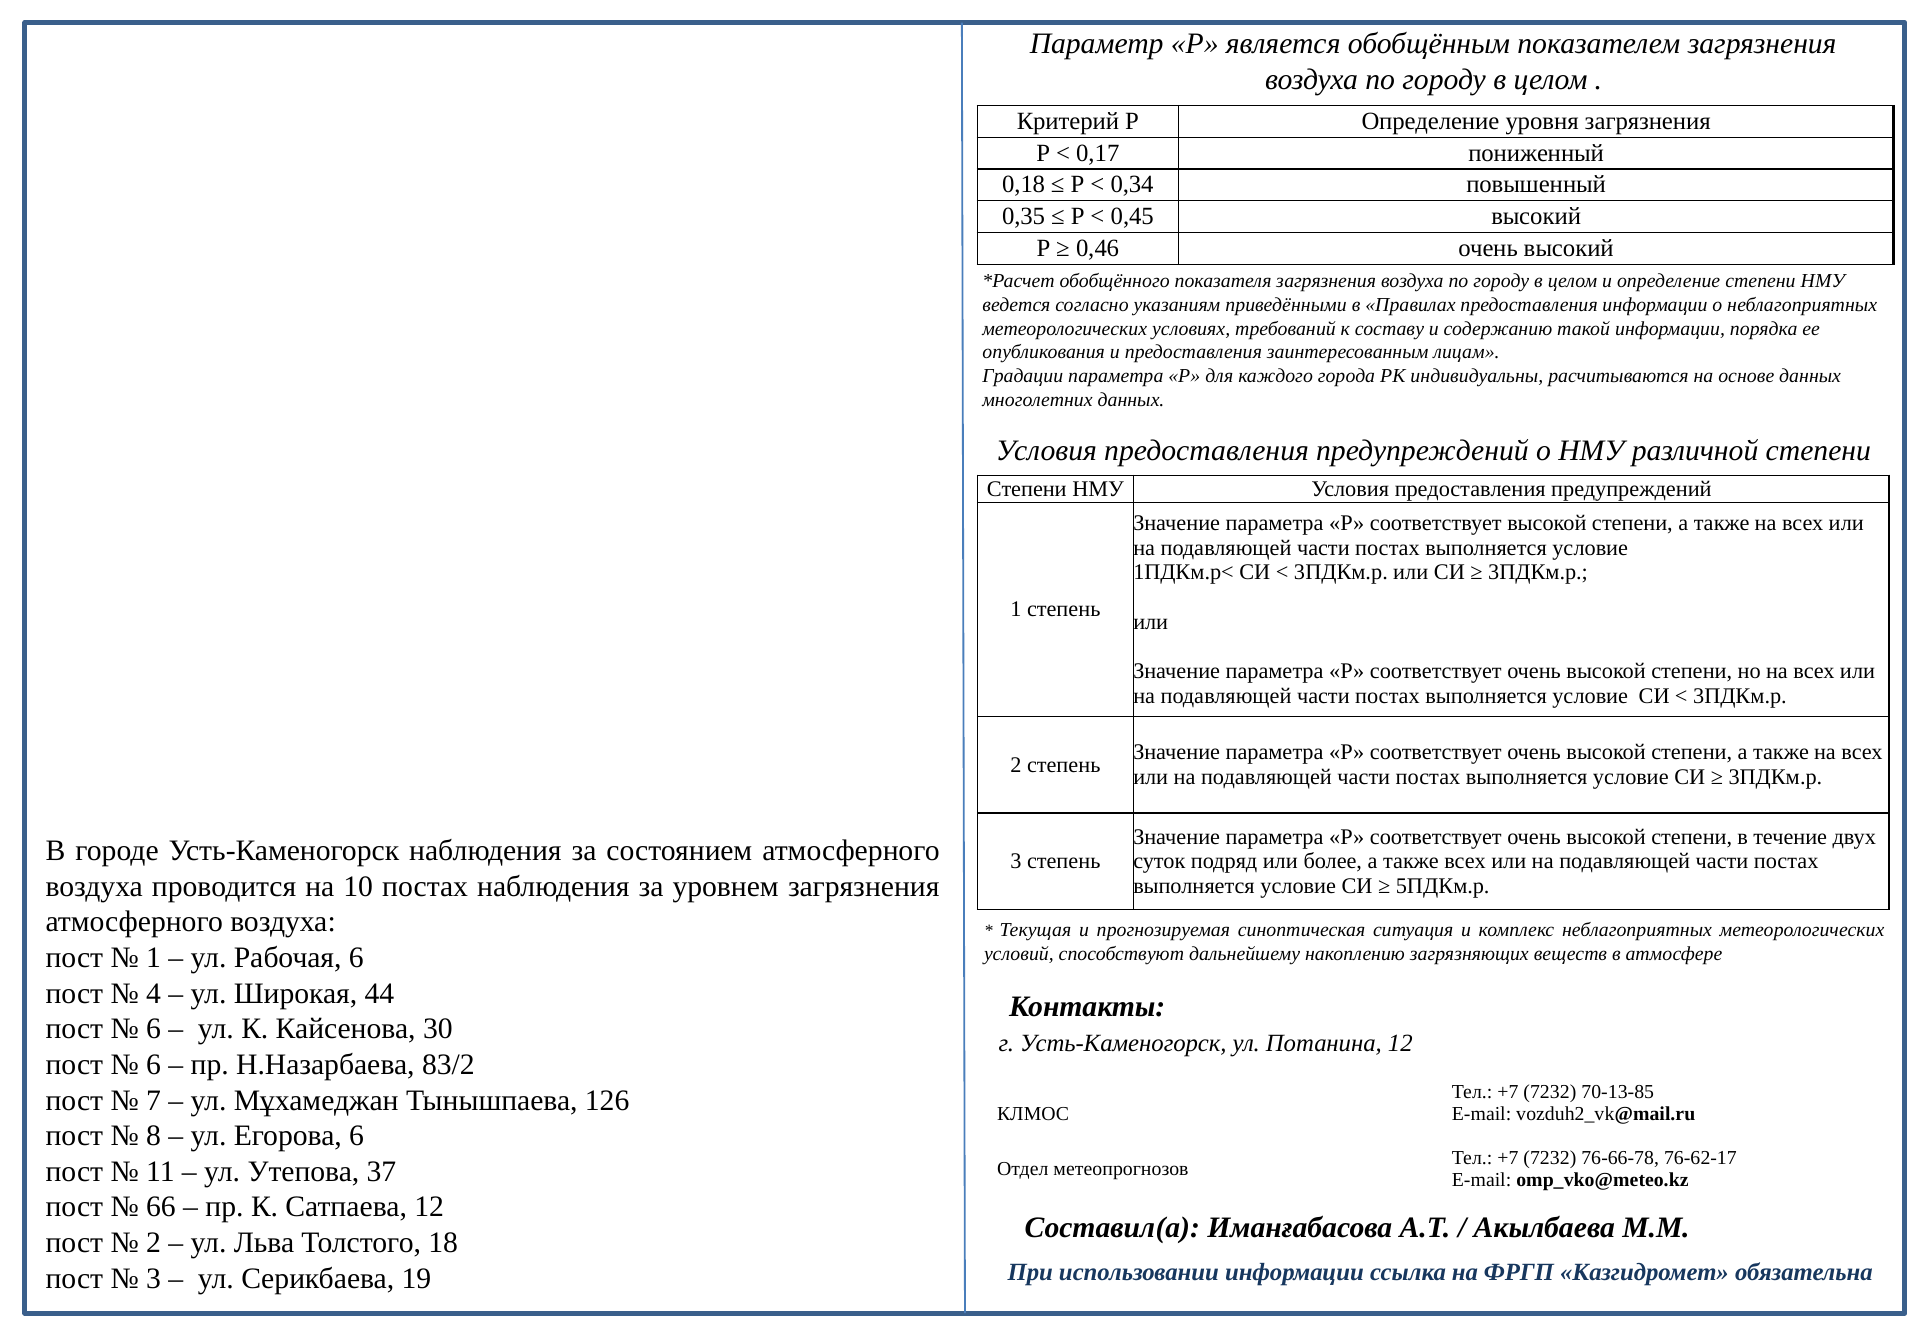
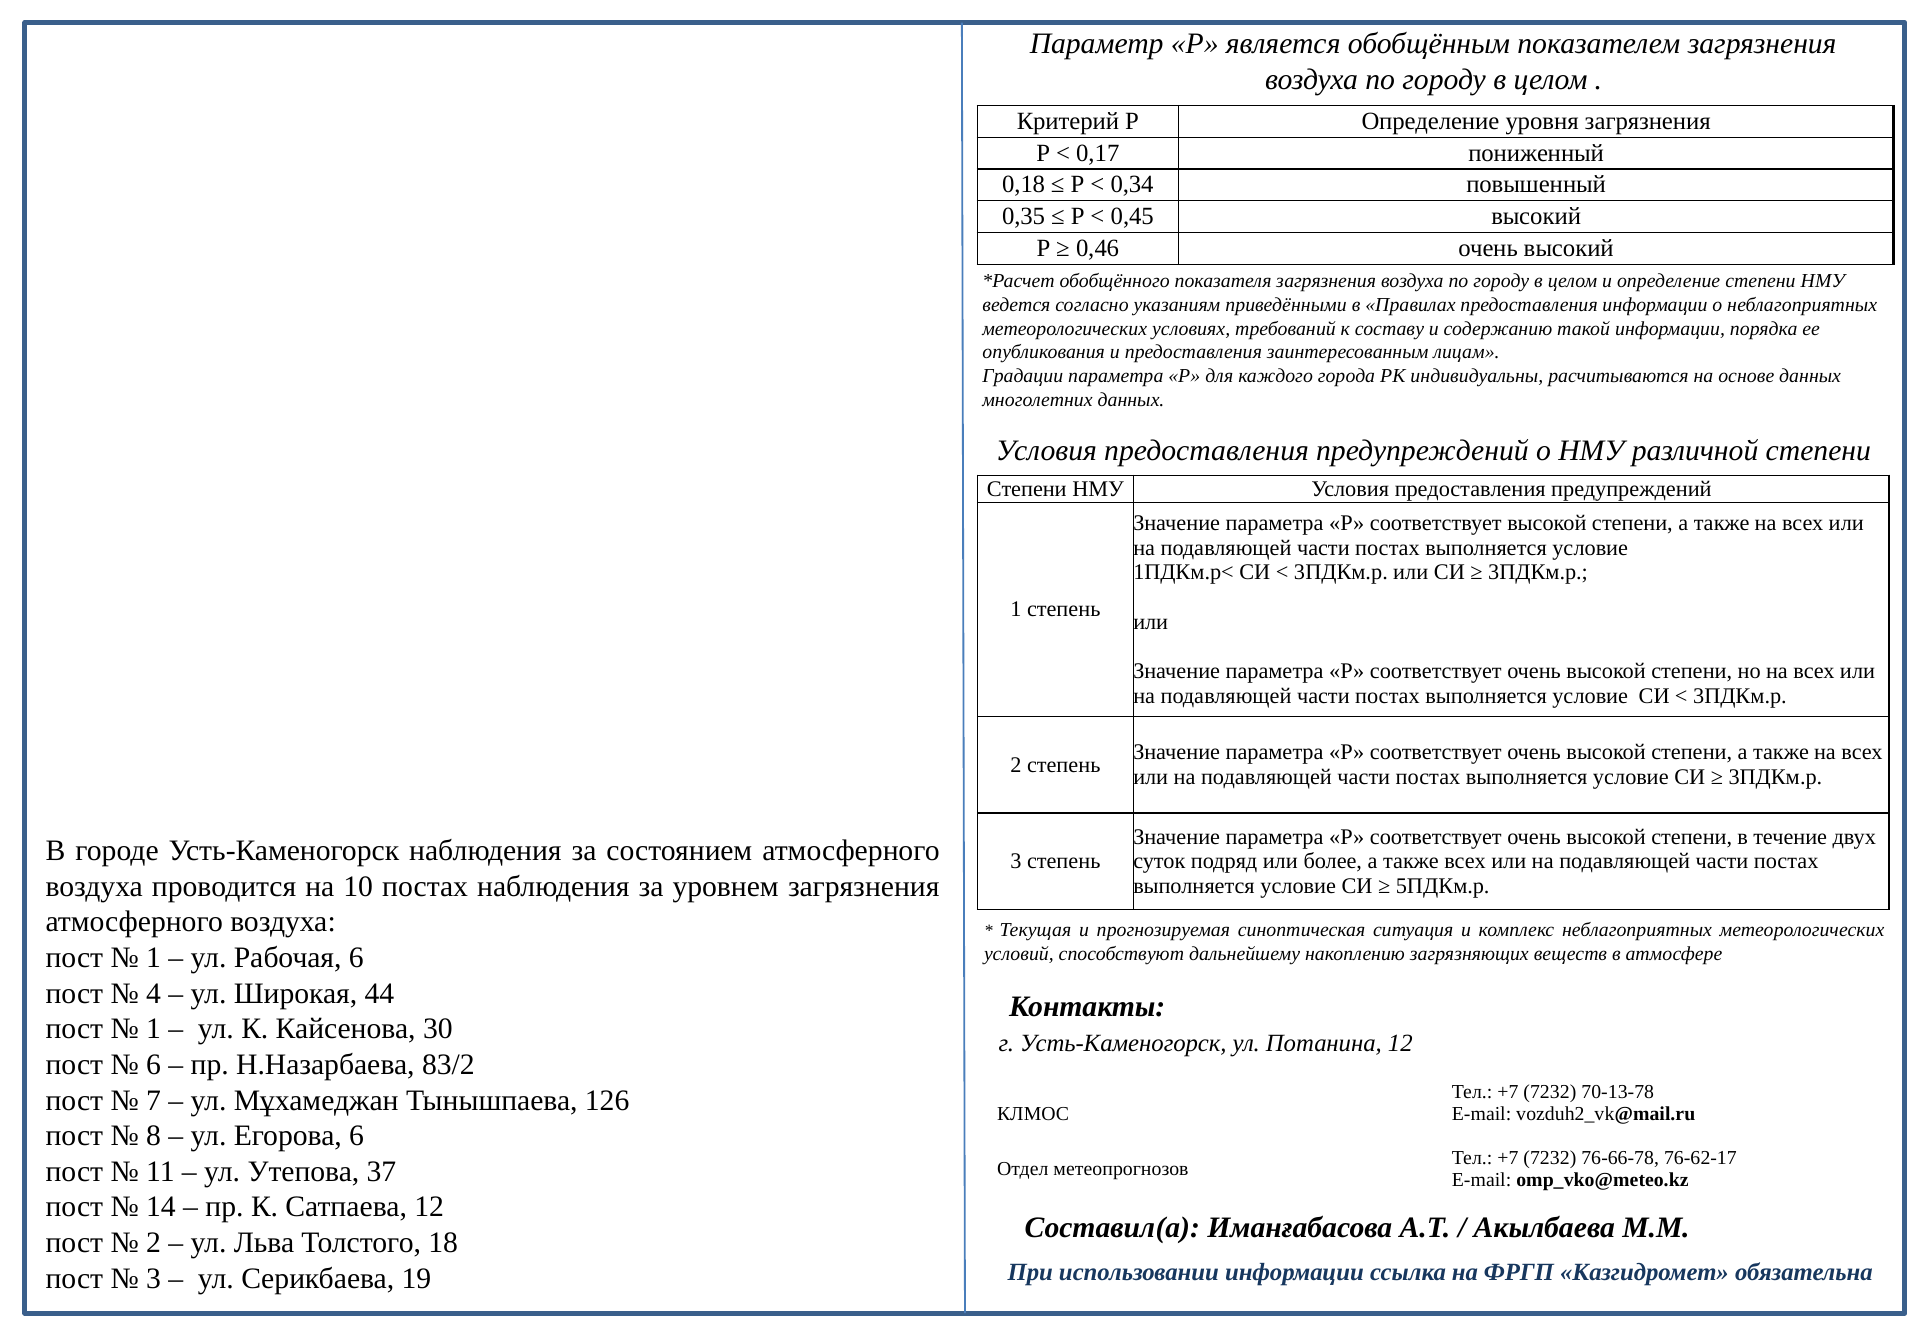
6: 6 -> 1 (154, 1029)
70-13-85: 70-13-85 -> 70-13-78 (1618, 1092)
66: 66 -> 14 (161, 1207)
